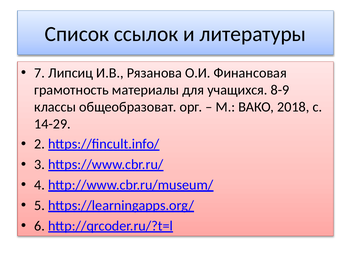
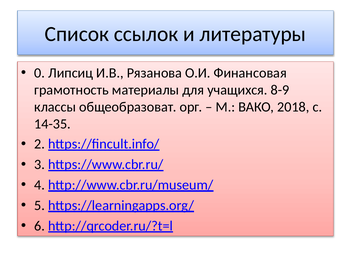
7: 7 -> 0 (40, 73)
14-29: 14-29 -> 14-35 (52, 124)
